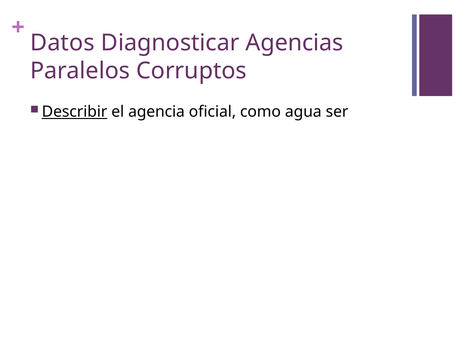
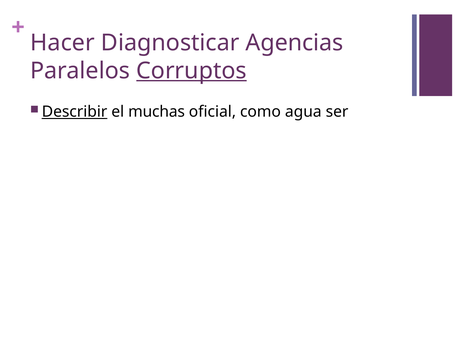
Datos: Datos -> Hacer (62, 43)
Corruptos underline: none -> present (191, 71)
agencia: agencia -> muchas (157, 112)
